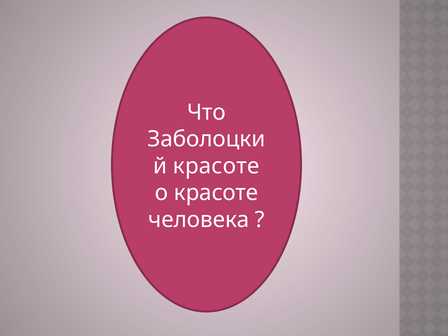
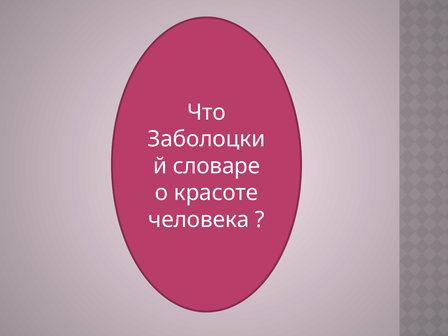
красоте: красоте -> словаре (216, 166)
